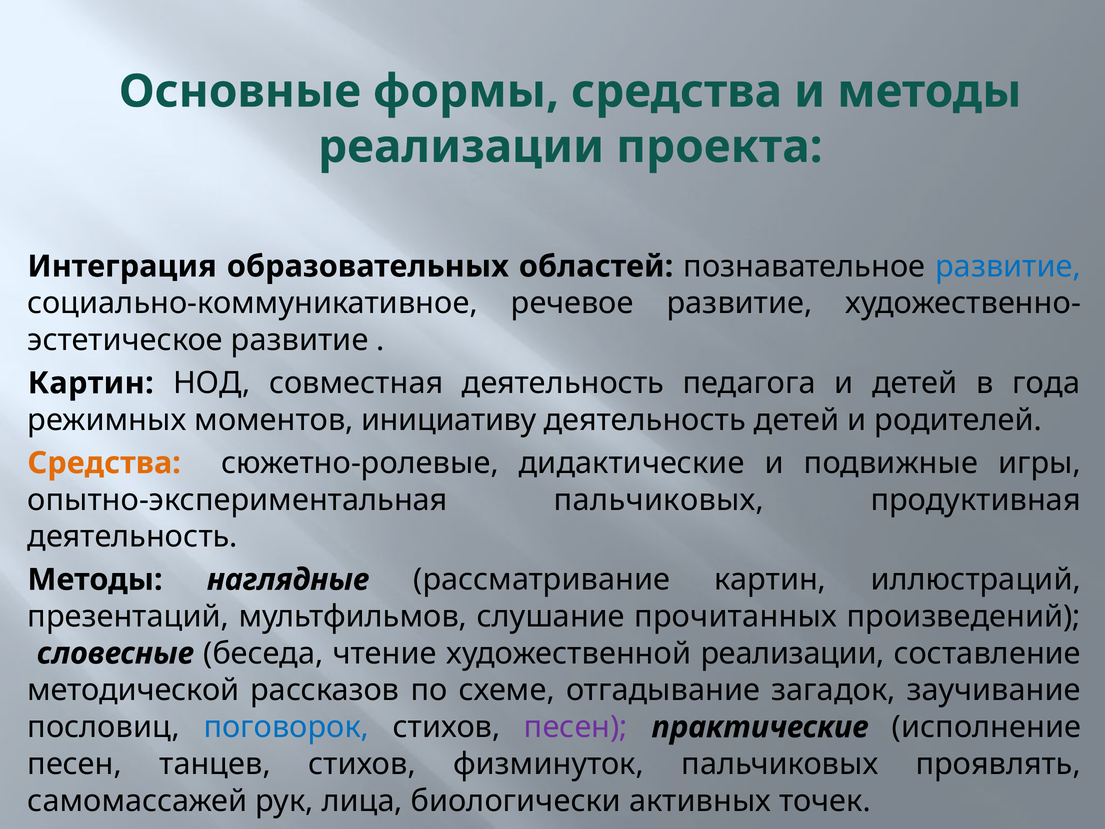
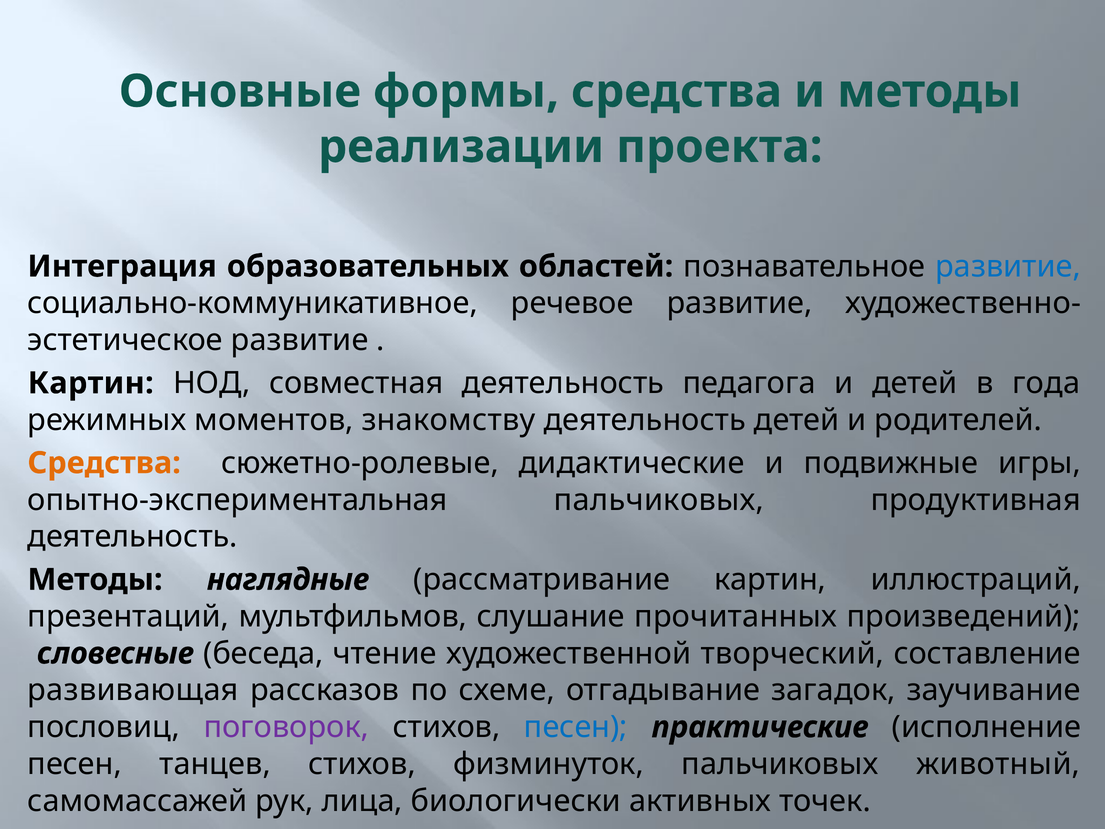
инициативу: инициативу -> знакомству (449, 420)
художественной реализации: реализации -> творческий (792, 653)
методической: методической -> развивающая (133, 690)
поговорок colour: blue -> purple (286, 727)
песен colour: purple -> blue (576, 727)
проявлять: проявлять -> животный (998, 764)
